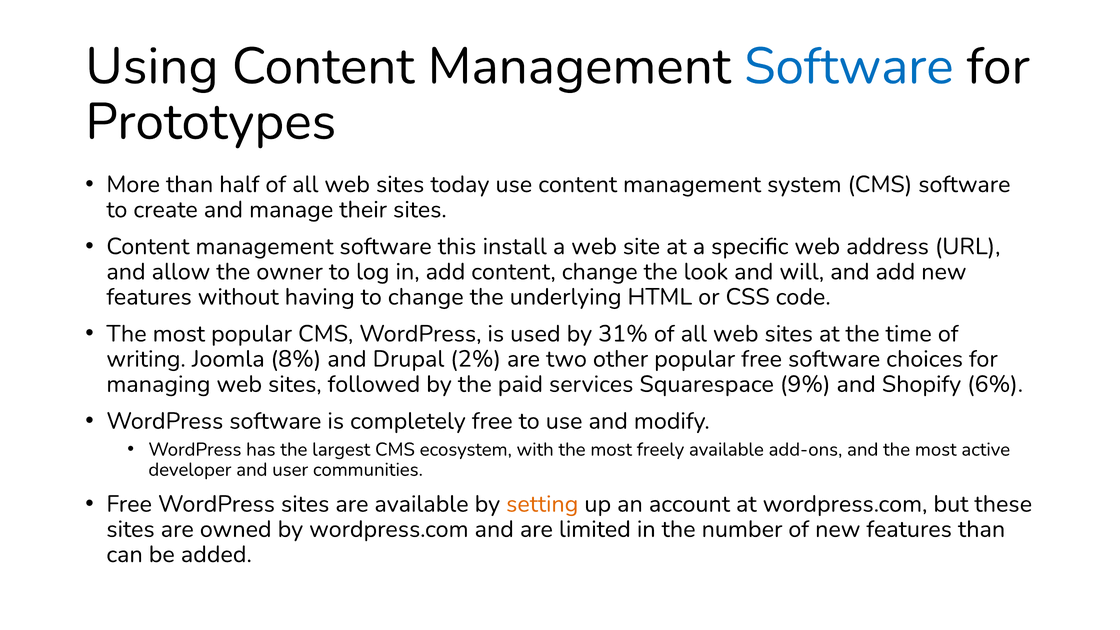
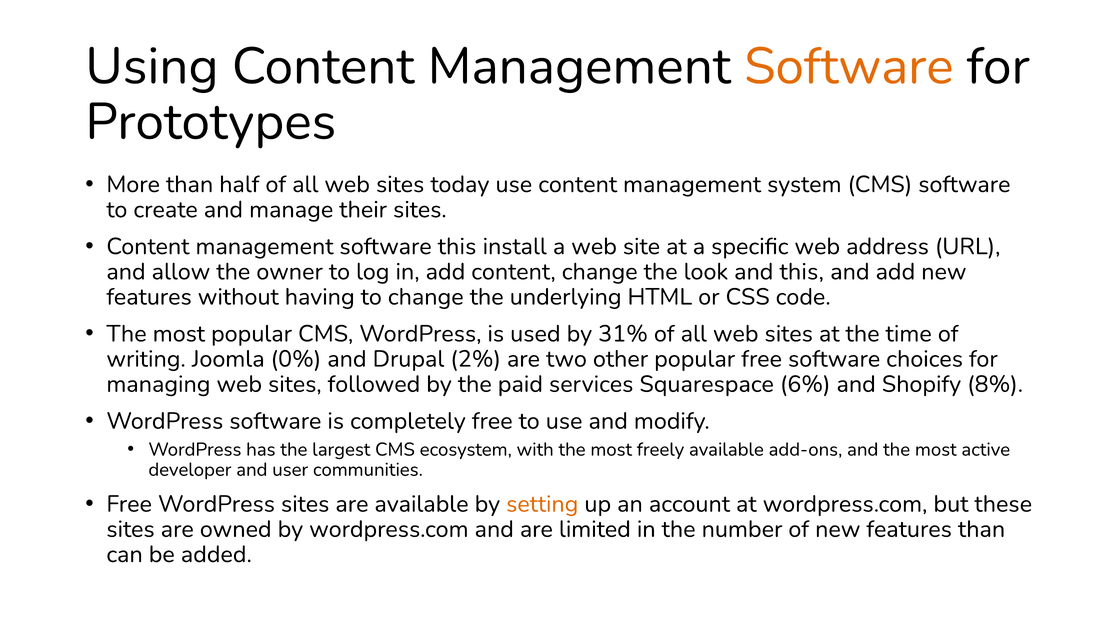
Software colour: blue -> orange (849, 66)
and will: will -> this (802, 272)
8%: 8% -> 0% (296, 359)
9%: 9% -> 6% (805, 384)
6%: 6% -> 8% (995, 384)
